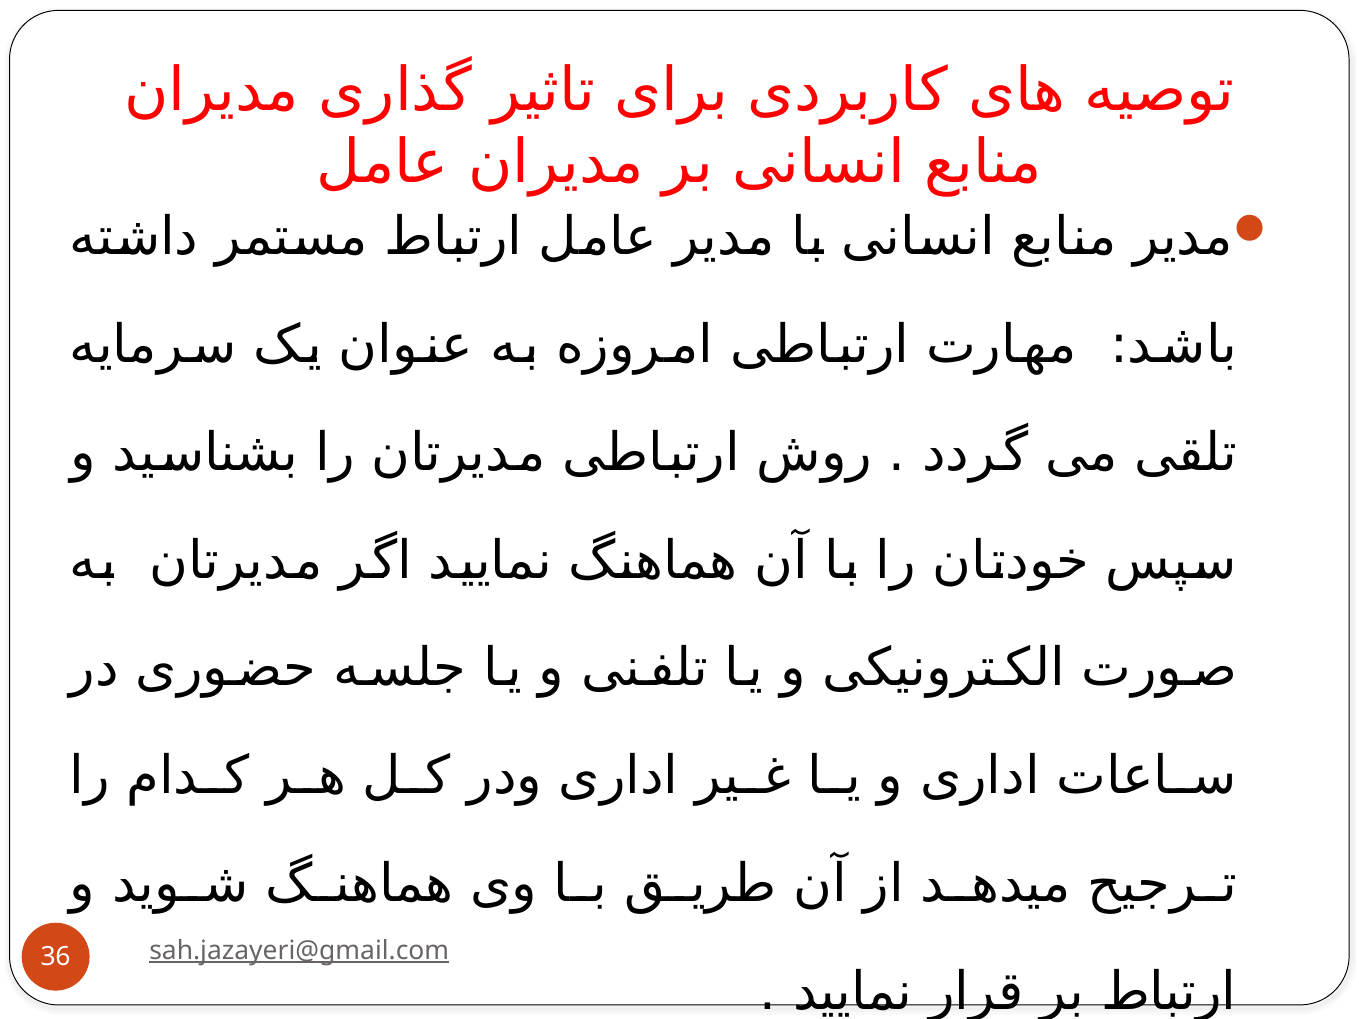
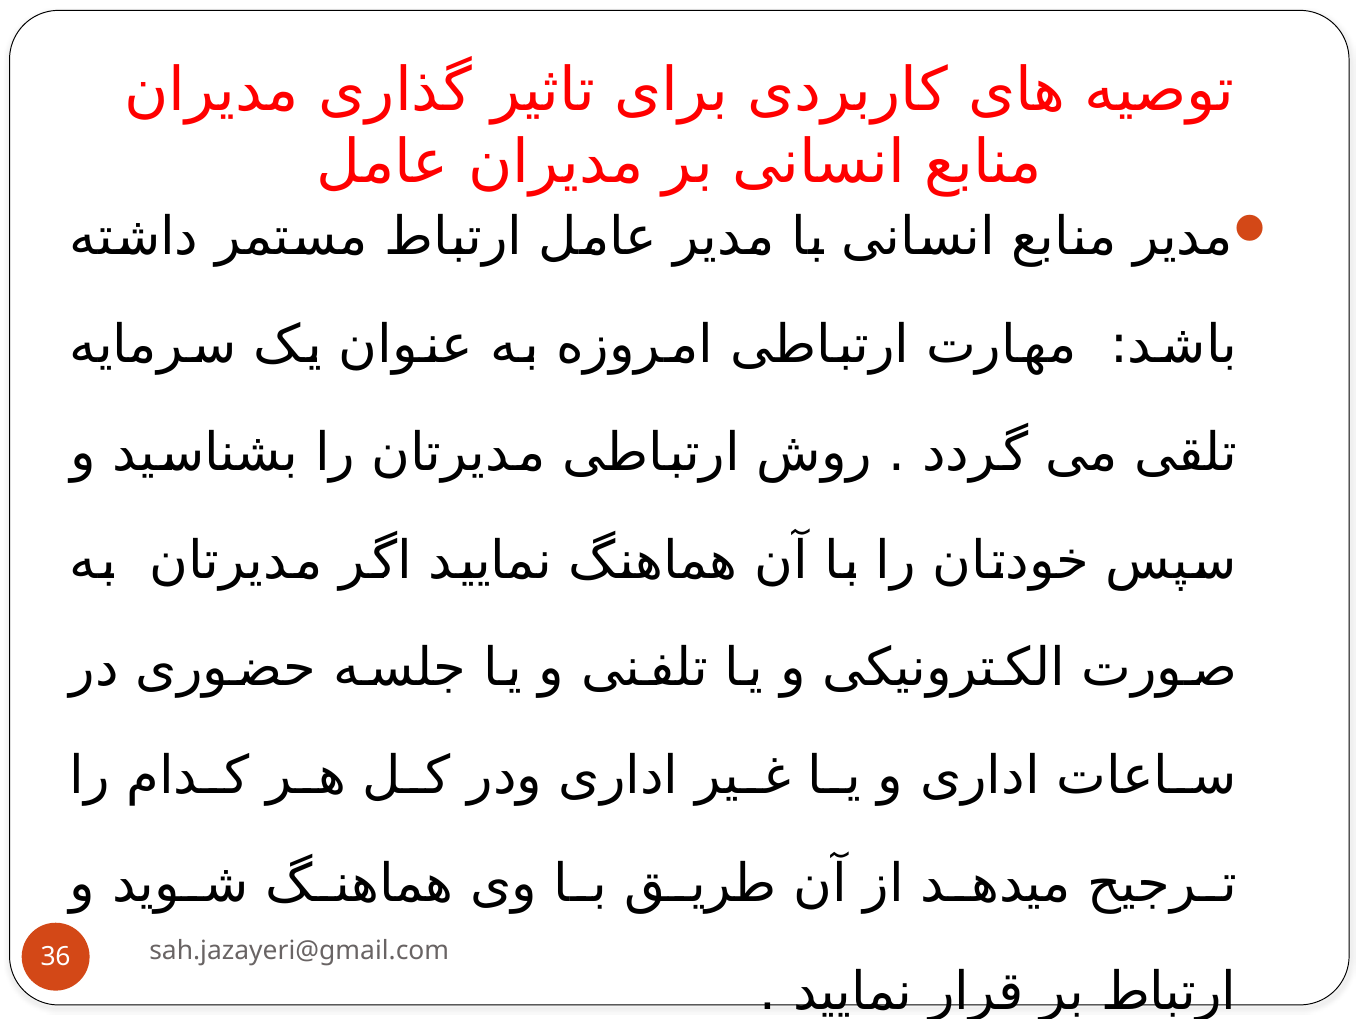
sah.jazayeri@gmail.com underline: present -> none (299, 951)
